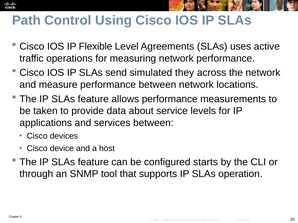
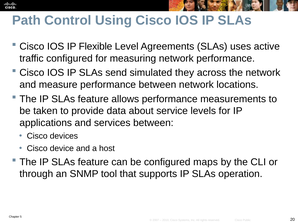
traffic operations: operations -> configured (69, 58)
starts: starts -> maps (206, 162)
